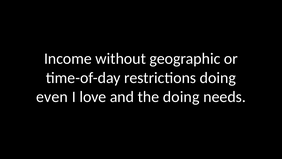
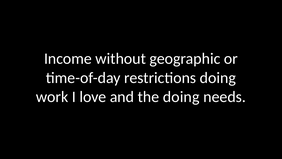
even: even -> work (52, 97)
